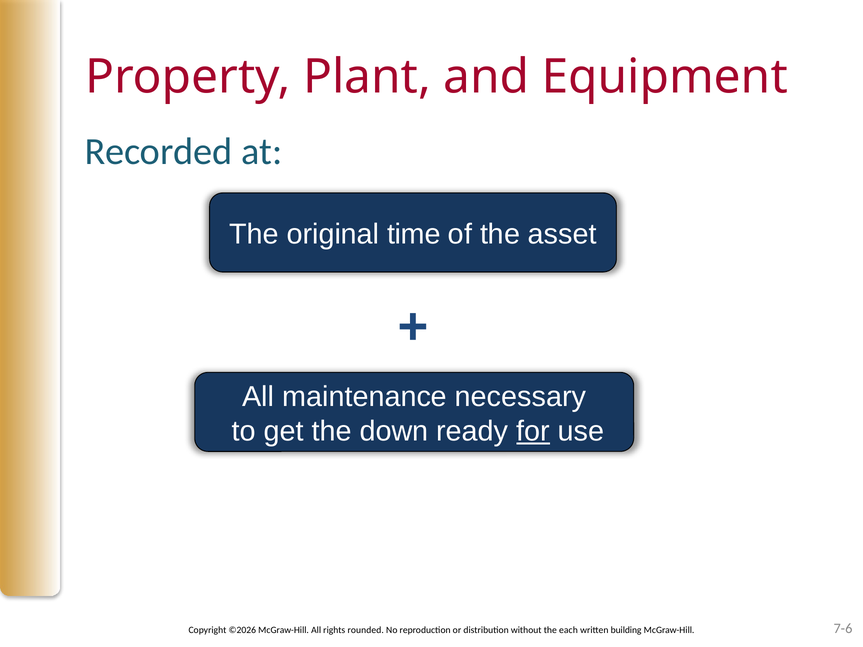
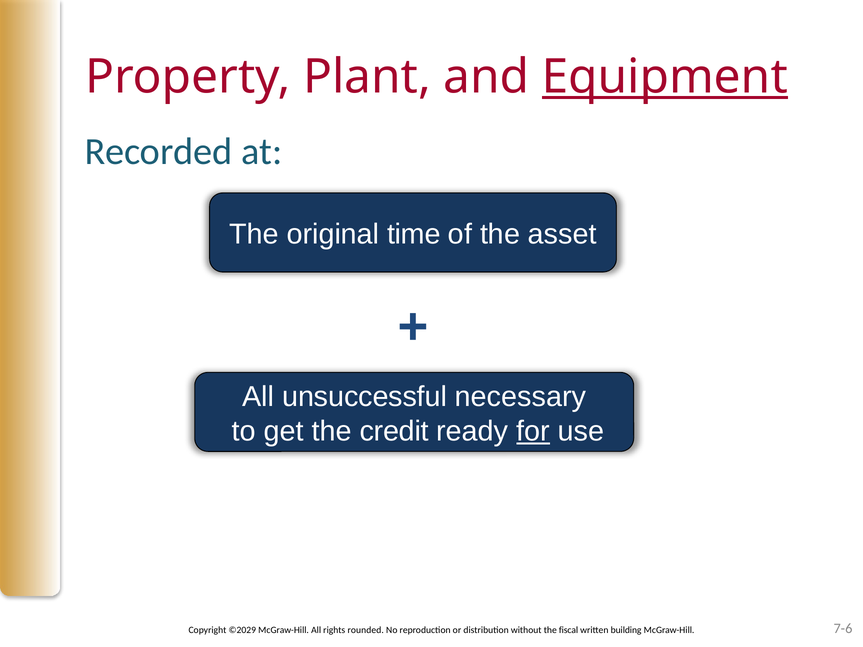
Equipment underline: none -> present (665, 77)
maintenance: maintenance -> unsuccessful (365, 397)
down: down -> credit (394, 431)
©2026: ©2026 -> ©2029 (242, 630)
each: each -> fiscal (569, 630)
